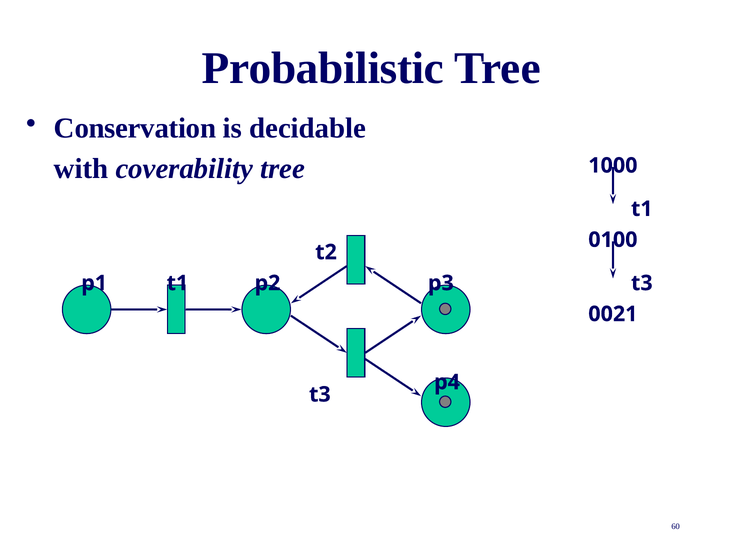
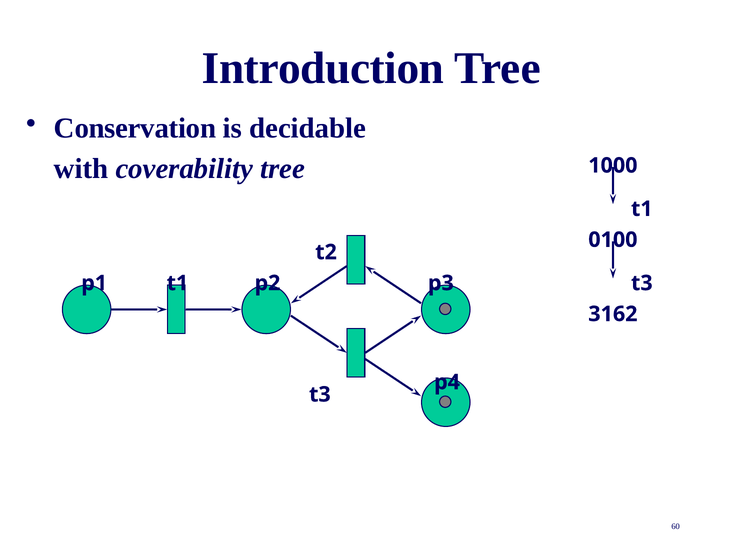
Probabilistic: Probabilistic -> Introduction (323, 68)
0021: 0021 -> 3162 (613, 314)
